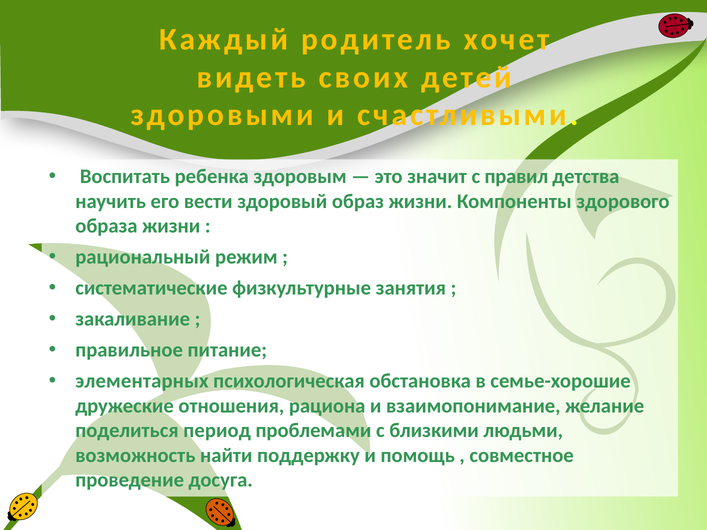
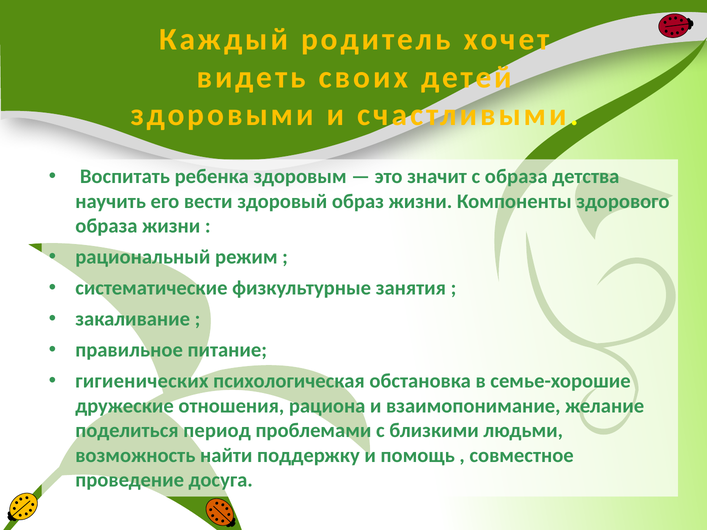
с правил: правил -> образа (516, 177)
элементарных: элементарных -> гигиенических (142, 381)
